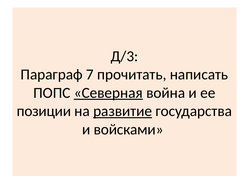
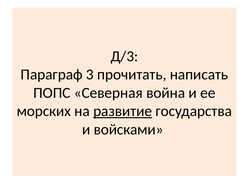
7: 7 -> 3 (90, 74)
Северная underline: present -> none (108, 93)
позиции: позиции -> морских (44, 111)
